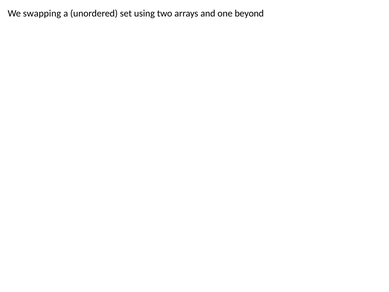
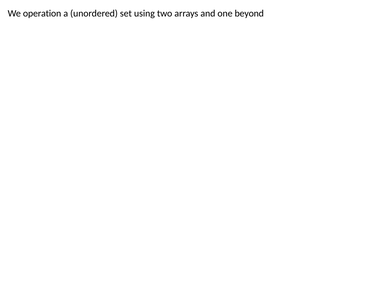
swapping: swapping -> operation (42, 13)
